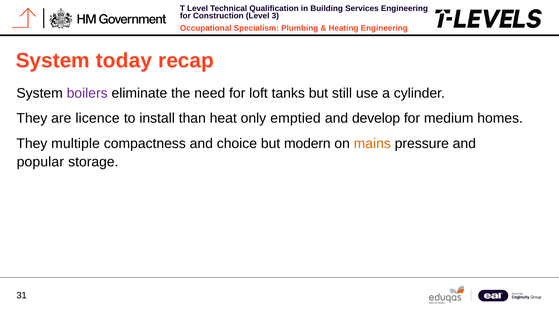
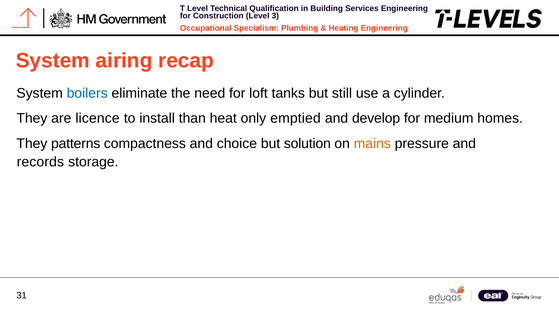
today: today -> airing (124, 61)
boilers colour: purple -> blue (87, 93)
multiple: multiple -> patterns (76, 144)
modern: modern -> solution (307, 144)
popular: popular -> records (40, 162)
